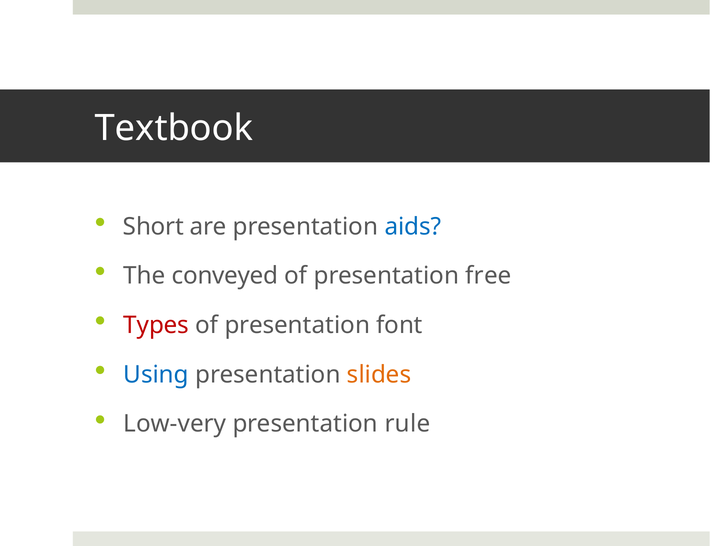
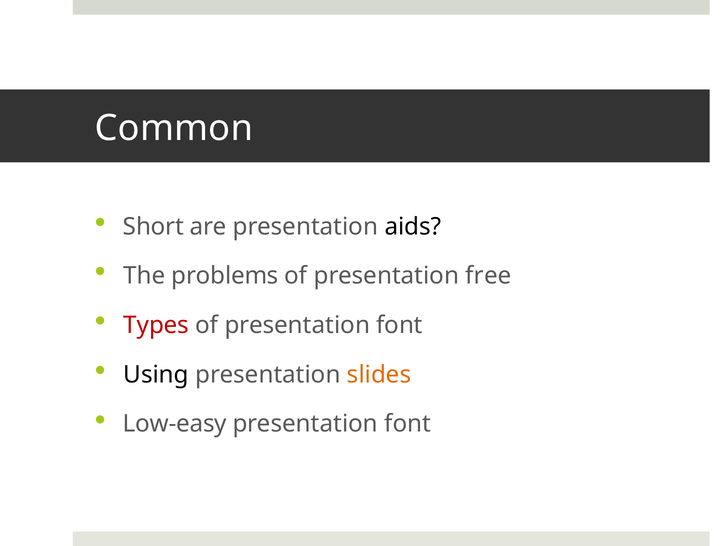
Textbook: Textbook -> Common (174, 128)
aids colour: blue -> black (413, 227)
conveyed: conveyed -> problems (225, 276)
Using colour: blue -> black (156, 375)
Low-very: Low-very -> Low-easy (175, 424)
rule: rule -> font (408, 424)
